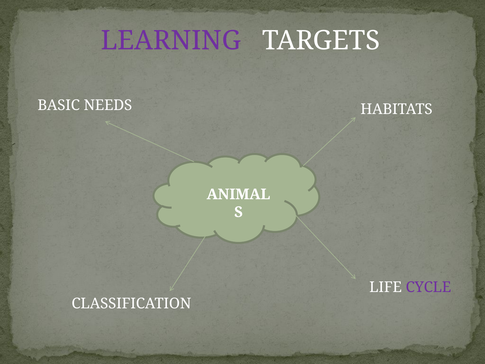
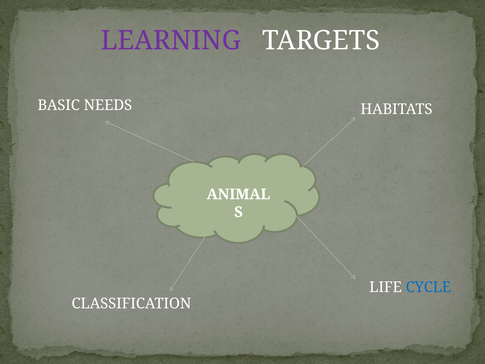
CYCLE colour: purple -> blue (428, 287)
